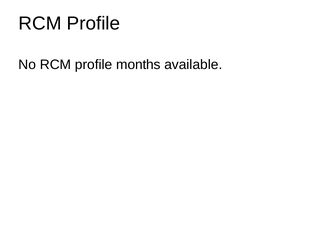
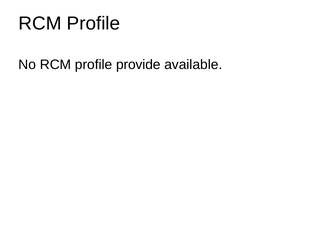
months: months -> provide (138, 65)
